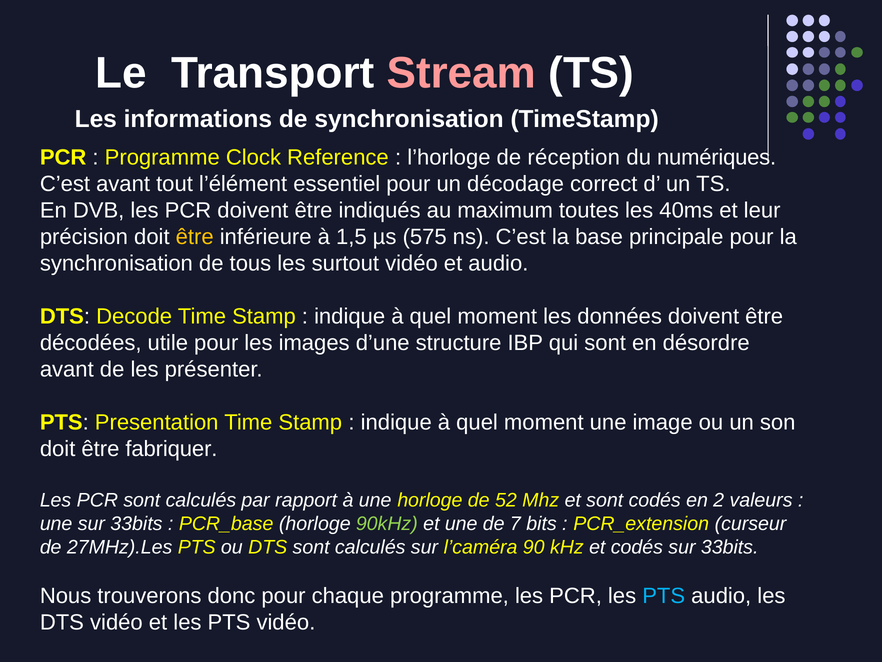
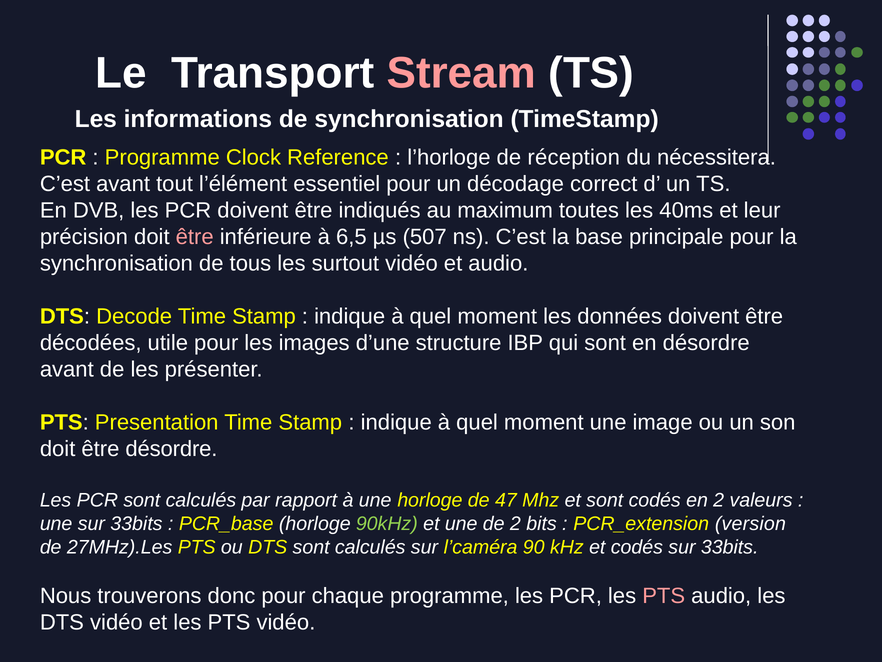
numériques: numériques -> nécessitera (717, 157)
être colour: yellow -> pink (195, 237)
1,5: 1,5 -> 6,5 (351, 237)
575: 575 -> 507 (425, 237)
être fabriquer: fabriquer -> désordre (171, 448)
52: 52 -> 47 (506, 500)
de 7: 7 -> 2 (515, 523)
curseur: curseur -> version (750, 523)
PTS colour: light blue -> pink (664, 595)
